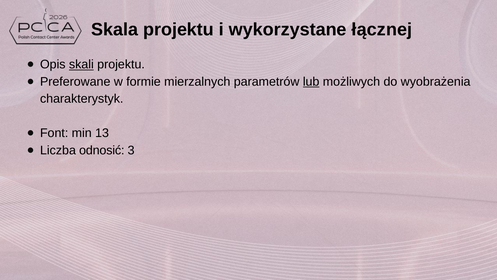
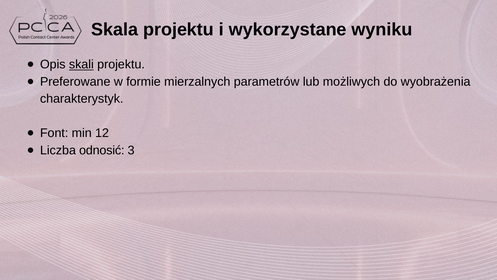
łącznej: łącznej -> wyniku (382, 30)
lub underline: present -> none (311, 82)
13: 13 -> 12 (102, 133)
